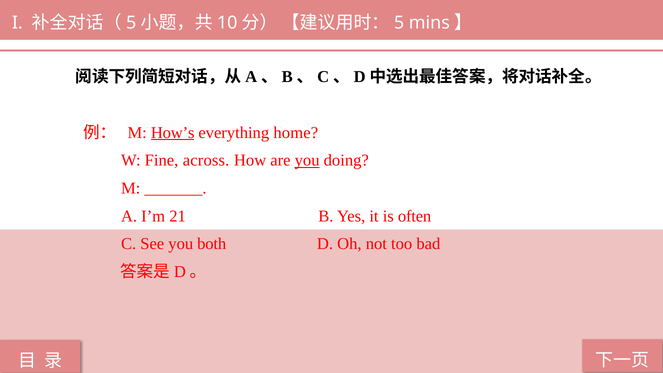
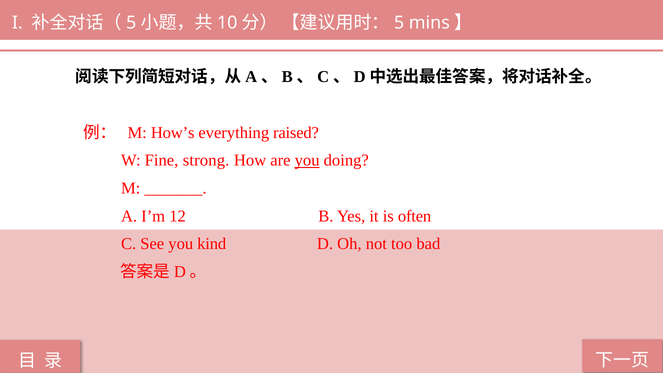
How’s underline: present -> none (173, 133)
home: home -> raised (296, 133)
across: across -> strong (206, 160)
21: 21 -> 12 (178, 216)
both: both -> kind (212, 244)
